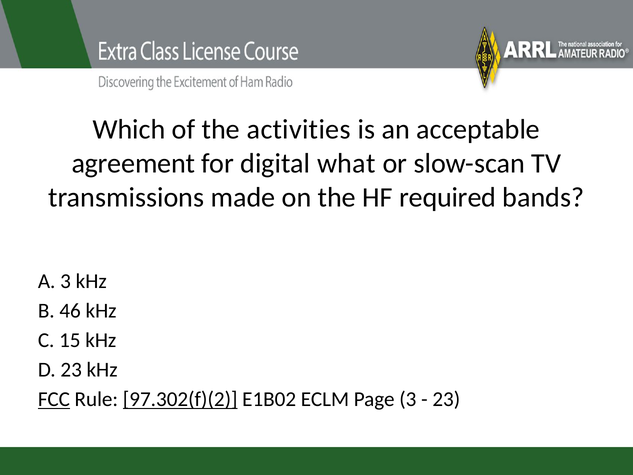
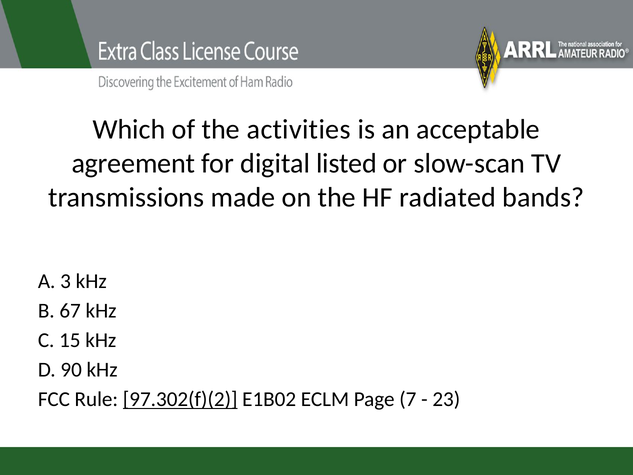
what: what -> listed (347, 163)
required: required -> radiated (447, 197)
46: 46 -> 67 (70, 311)
D 23: 23 -> 90 (71, 370)
FCC underline: present -> none (54, 399)
Page 3: 3 -> 7 (408, 399)
